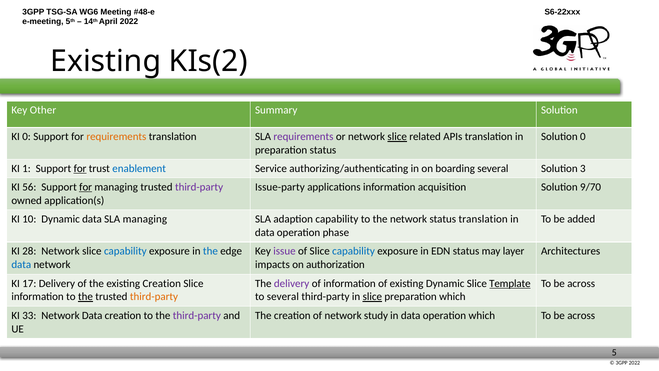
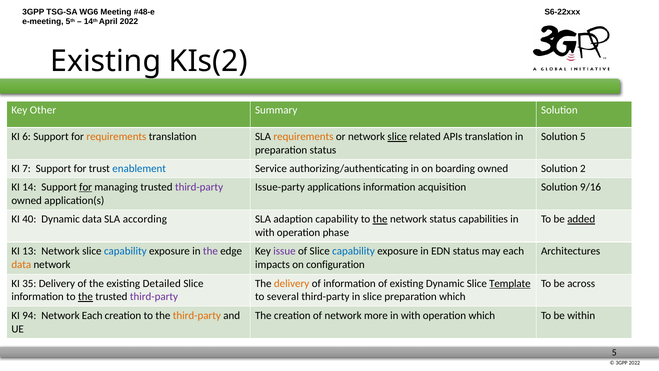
KI 0: 0 -> 6 (27, 137)
requirements colour: purple -> orange (303, 137)
Solution 0: 0 -> 5 (583, 137)
1: 1 -> 7 (27, 168)
for underline: present -> none (80, 168)
boarding several: several -> owned (493, 168)
3: 3 -> 2 (583, 168)
56: 56 -> 14 (29, 187)
9/70: 9/70 -> 9/16 (591, 187)
10: 10 -> 40 (29, 219)
SLA managing: managing -> according (145, 219)
the underline: none -> present (380, 219)
status translation: translation -> capabilities (483, 219)
added underline: none -> present (581, 219)
data: data -> with (265, 233)
28: 28 -> 13 (29, 251)
the colour: blue -> purple (210, 251)
may layer: layer -> each (513, 251)
data colour: blue -> orange (21, 265)
authorization: authorization -> configuration (335, 265)
17: 17 -> 35 (29, 283)
existing Creation: Creation -> Detailed (162, 283)
delivery colour: purple -> orange (292, 283)
third-party colour: orange -> purple (154, 297)
slice underline: present -> none (372, 297)
33: 33 -> 94 (29, 315)
Network Data: Data -> Each (92, 315)
third-party colour: purple -> orange (197, 315)
study: study -> more (376, 315)
data: data -> with (411, 315)
across: across -> within (581, 315)
